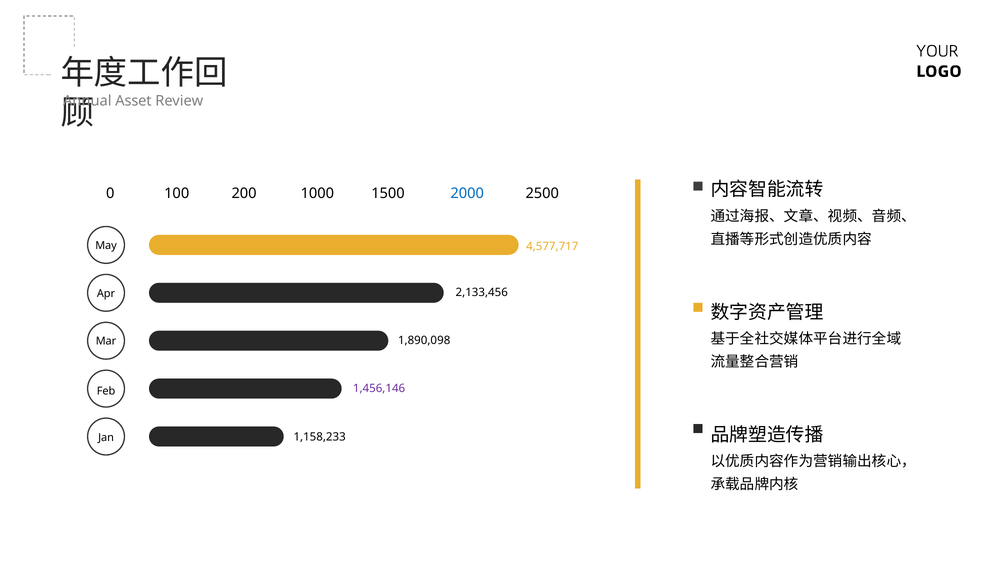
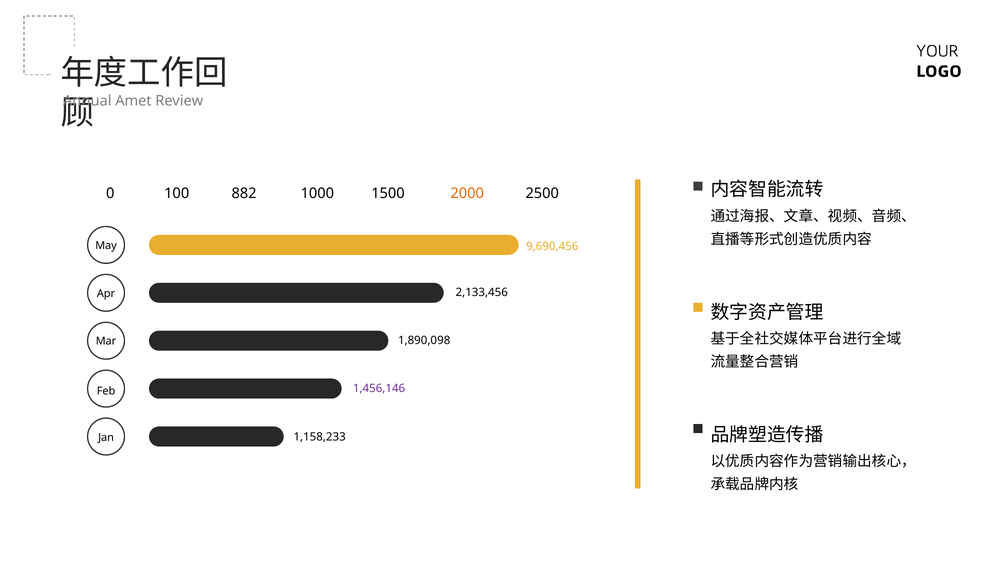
Asset: Asset -> Amet (133, 101)
200: 200 -> 882 (244, 194)
2000 colour: blue -> orange (467, 194)
4,577,717: 4,577,717 -> 9,690,456 (552, 246)
